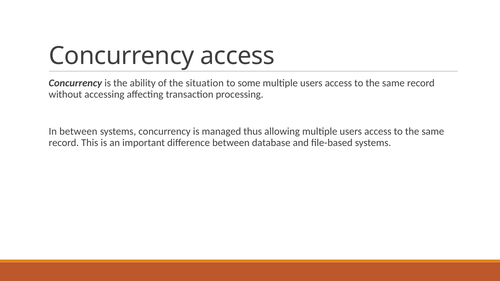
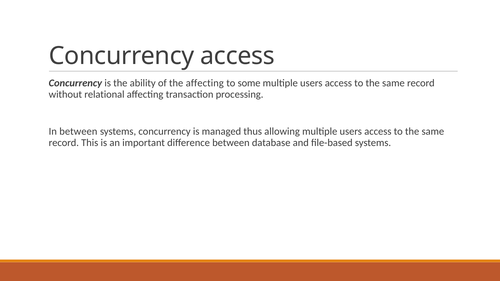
the situation: situation -> affecting (205, 83)
accessing: accessing -> relational (104, 94)
